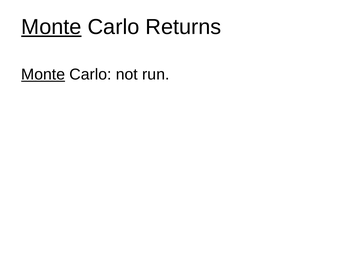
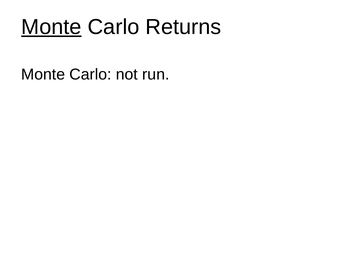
Monte underline: present -> none (43, 74)
